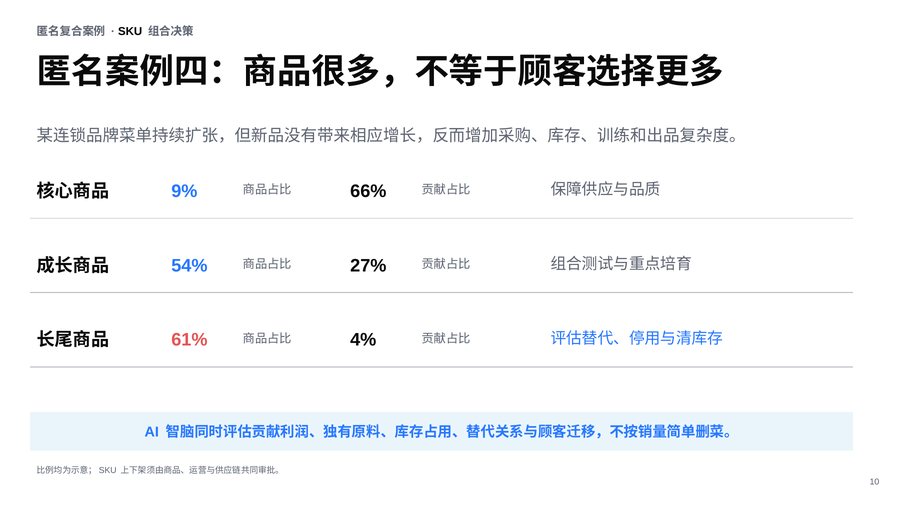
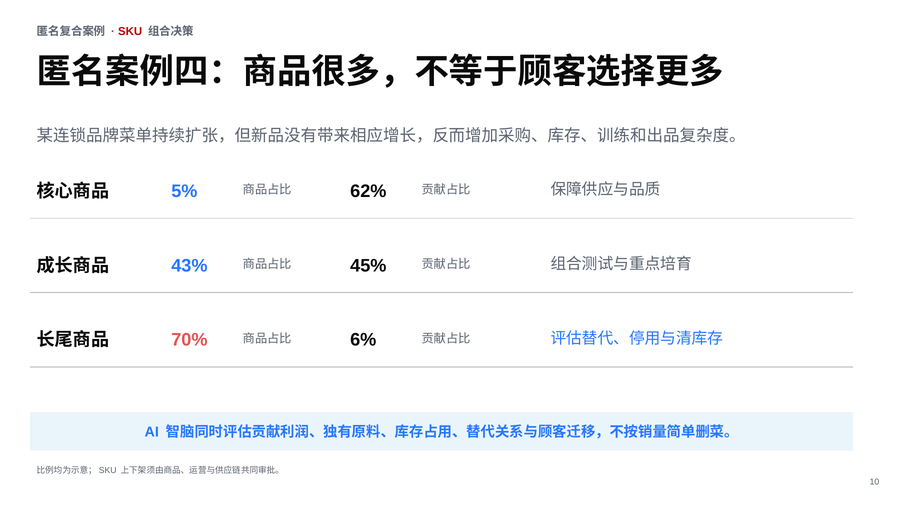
SKU colour: black -> red (130, 31)
9%: 9% -> 5% (184, 191)
66%: 66% -> 62% (368, 191)
54%: 54% -> 43% (189, 266)
27%: 27% -> 45% (368, 266)
61%: 61% -> 70% (189, 340)
4%: 4% -> 6% (363, 340)
